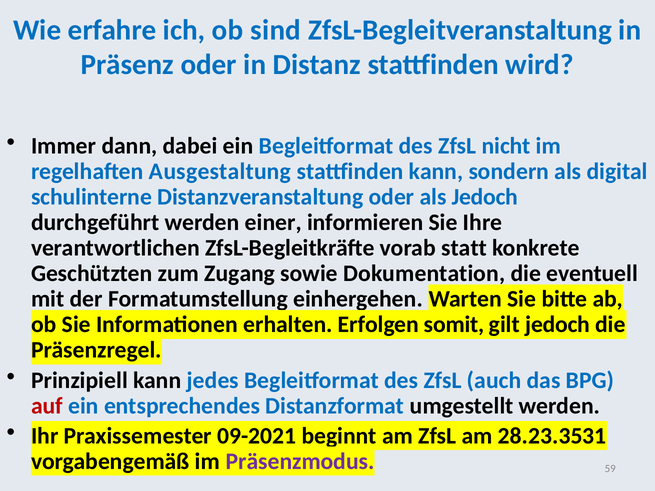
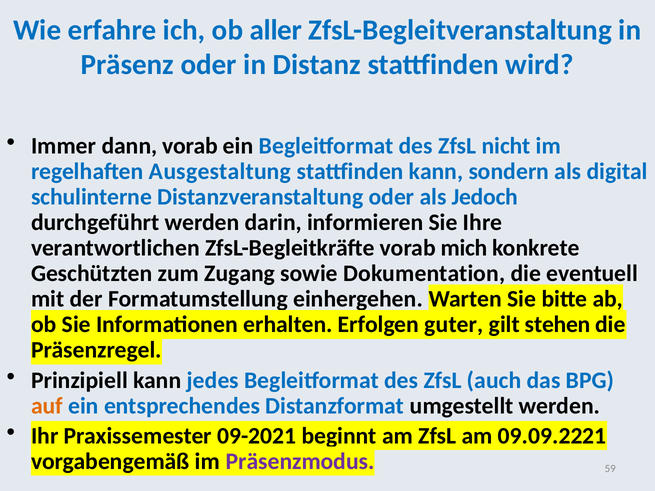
sind: sind -> aller (276, 30)
dann dabei: dabei -> vorab (190, 146)
einer: einer -> darin (273, 223)
statt: statt -> mich (464, 248)
somit: somit -> guter (454, 325)
gilt jedoch: jedoch -> stehen (558, 325)
auf colour: red -> orange (47, 406)
28.23.3531: 28.23.3531 -> 09.09.2221 (552, 436)
